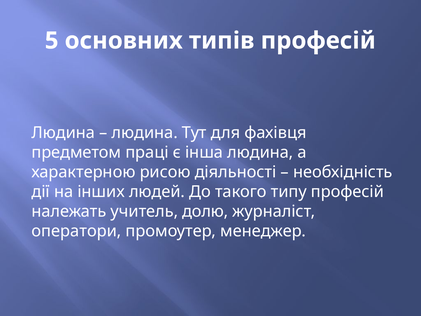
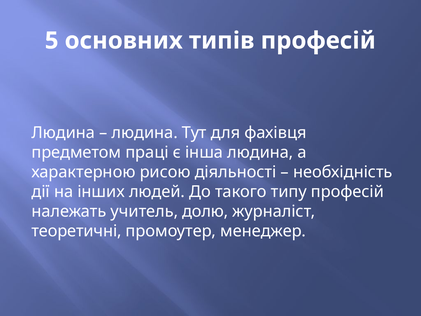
оператори: оператори -> теоретичні (77, 231)
